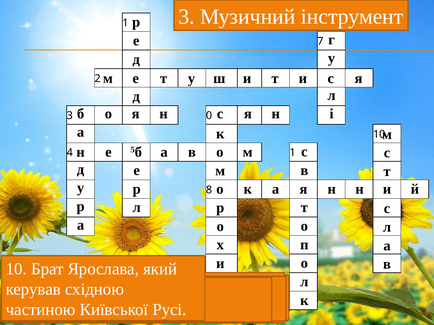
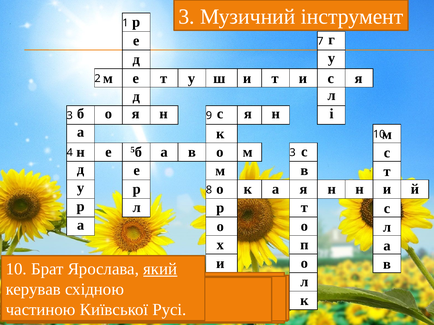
3 0: 0 -> 9 (209, 116)
4 1: 1 -> 3 (293, 153)
який underline: none -> present (160, 269)
